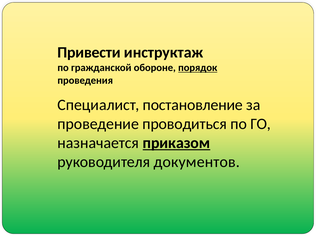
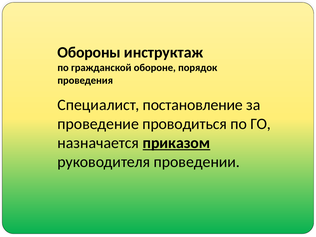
Привести: Привести -> Обороны (89, 52)
порядок underline: present -> none (198, 68)
документов: документов -> проведении (197, 162)
